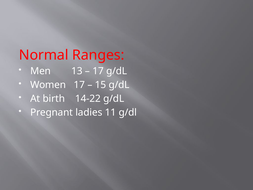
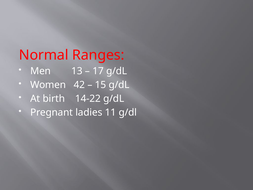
Women 17: 17 -> 42 (79, 85)
